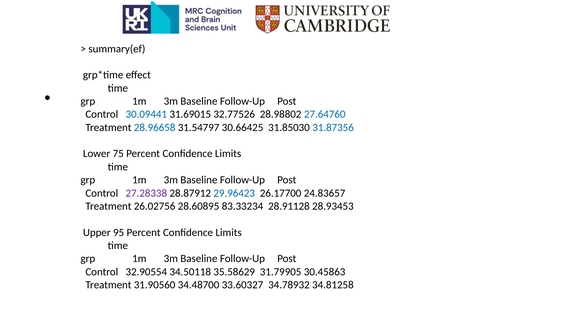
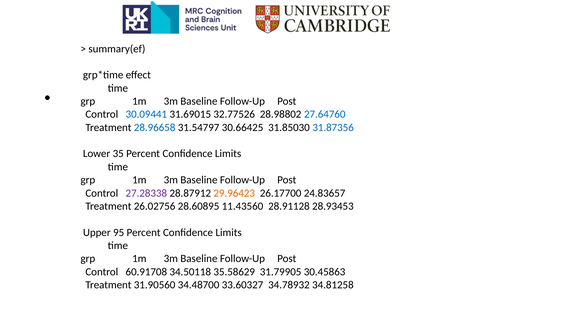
75: 75 -> 35 (118, 154)
29.96423 colour: blue -> orange (234, 193)
83.33234: 83.33234 -> 11.43560 (243, 206)
32.90554: 32.90554 -> 60.91708 (146, 272)
